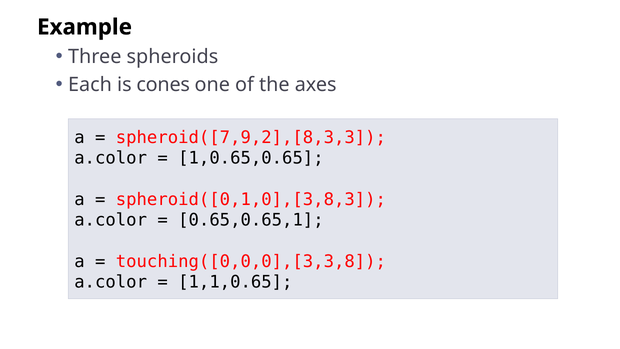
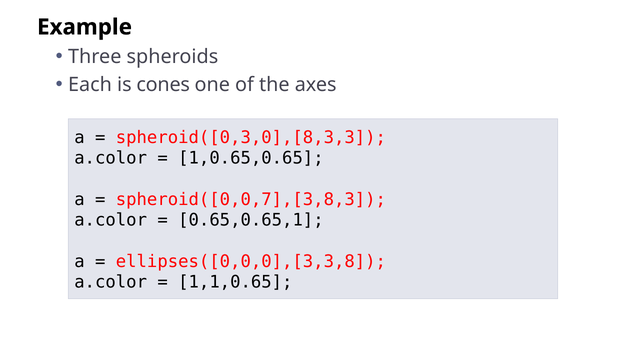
spheroid([7,9,2],[8,3,3: spheroid([7,9,2],[8,3,3 -> spheroid([0,3,0],[8,3,3 (251, 137)
spheroid([0,1,0],[3,8,3: spheroid([0,1,0],[3,8,3 -> spheroid([0,0,7],[3,8,3 (251, 199)
touching([0,0,0],[3,3,8: touching([0,0,0],[3,3,8 -> ellipses([0,0,0],[3,3,8 (251, 261)
